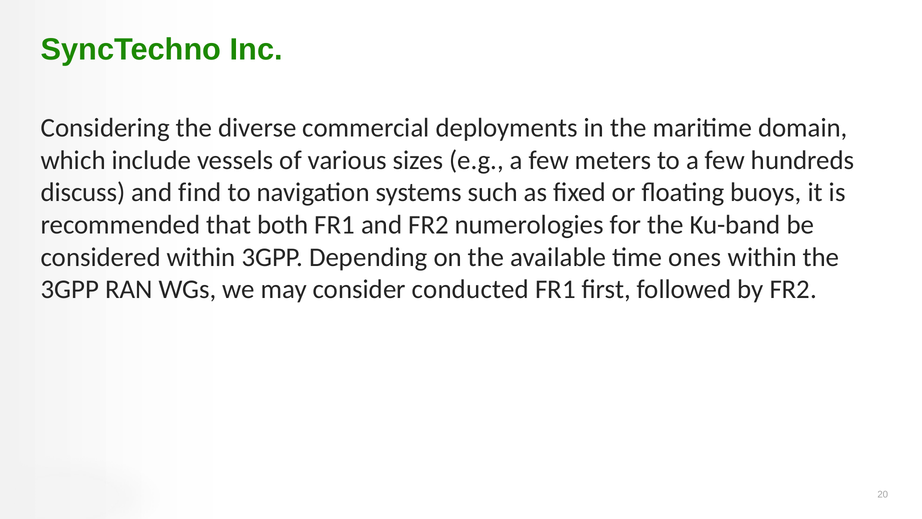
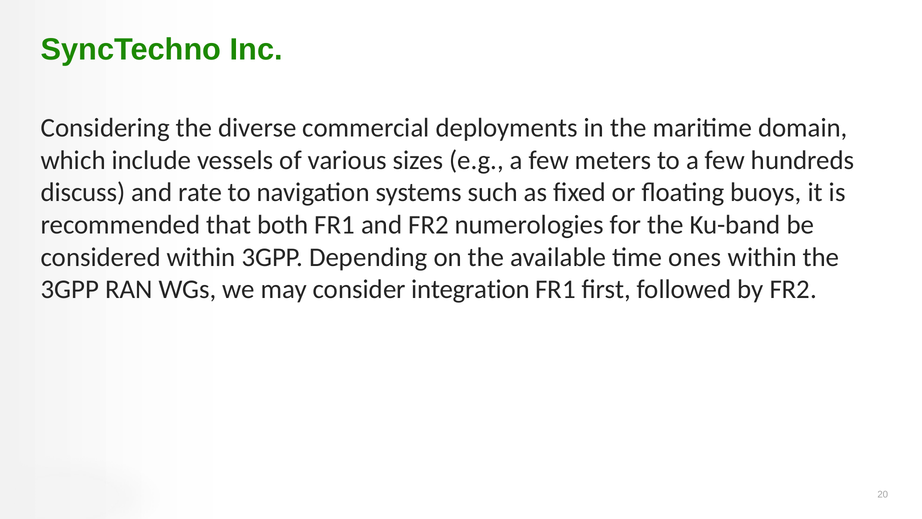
find: find -> rate (200, 192)
conducted: conducted -> integration (471, 289)
